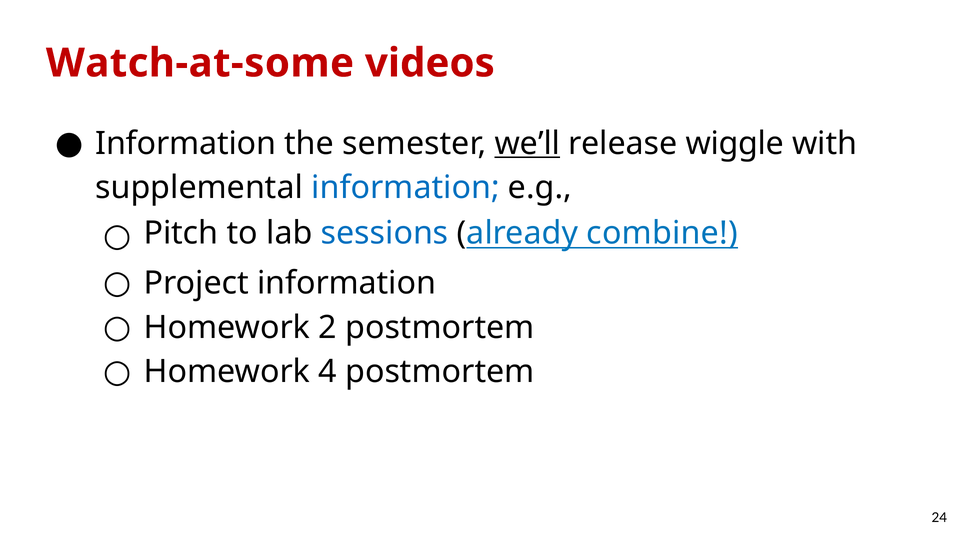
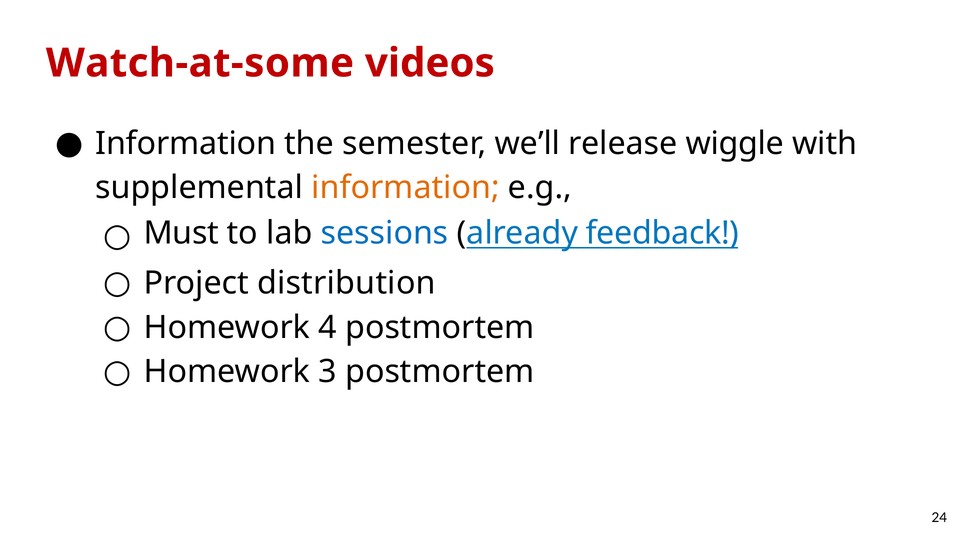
we’ll underline: present -> none (527, 143)
information colour: blue -> orange (406, 188)
Pitch: Pitch -> Must (181, 233)
combine: combine -> feedback (662, 233)
Project information: information -> distribution (346, 283)
2: 2 -> 4 (328, 327)
4: 4 -> 3 (328, 372)
